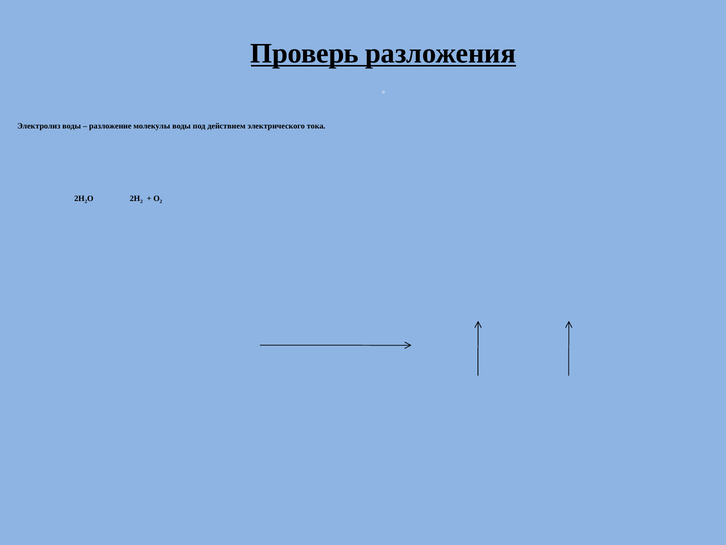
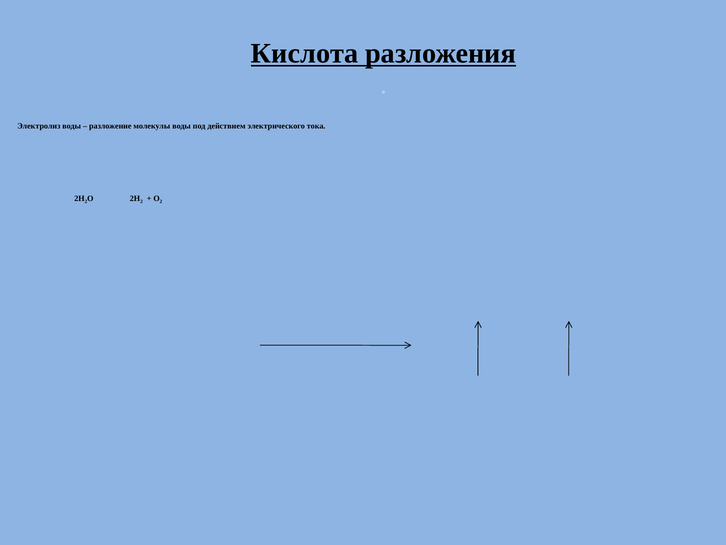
Проверь: Проверь -> Кислота (305, 53)
